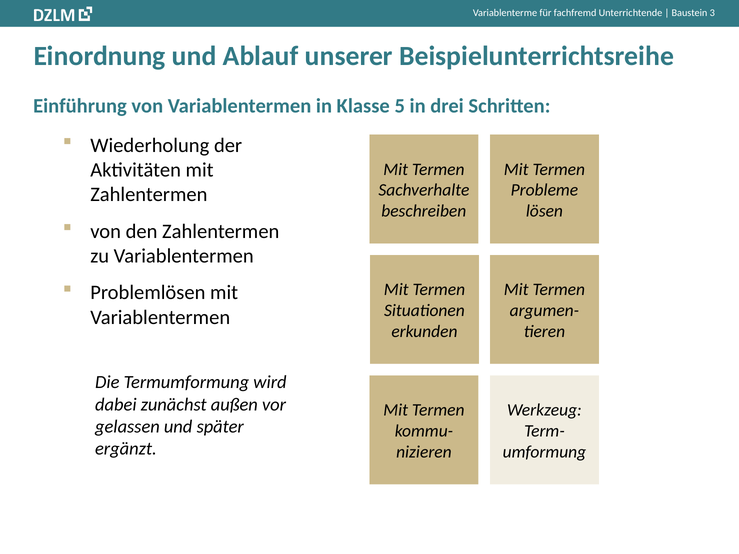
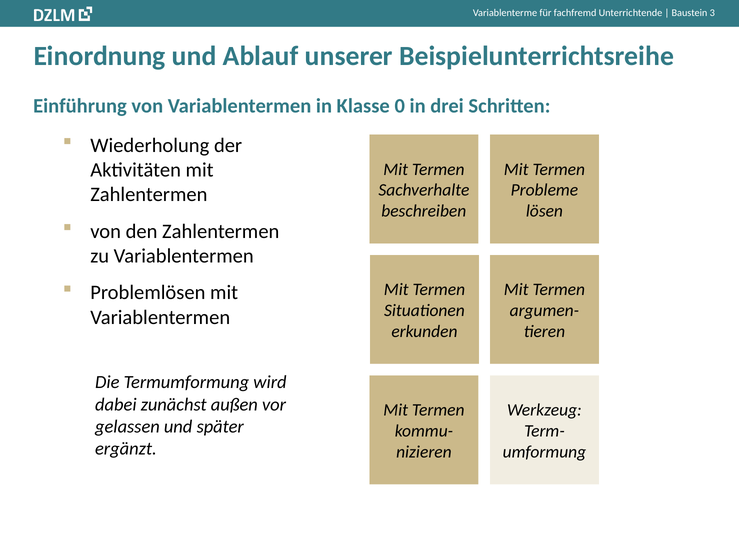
5: 5 -> 0 (400, 106)
